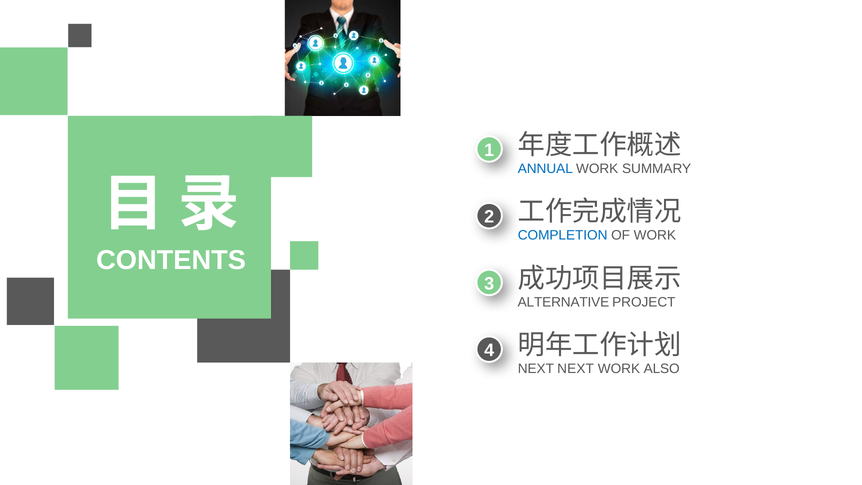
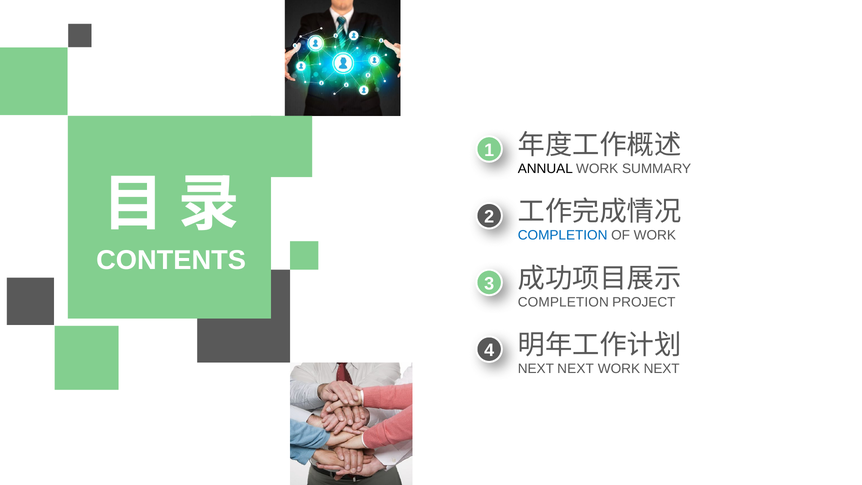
ANNUAL colour: blue -> black (545, 169)
ALTERNATIVE: ALTERNATIVE -> COMPLETION (563, 302)
WORK ALSO: ALSO -> NEXT (662, 369)
